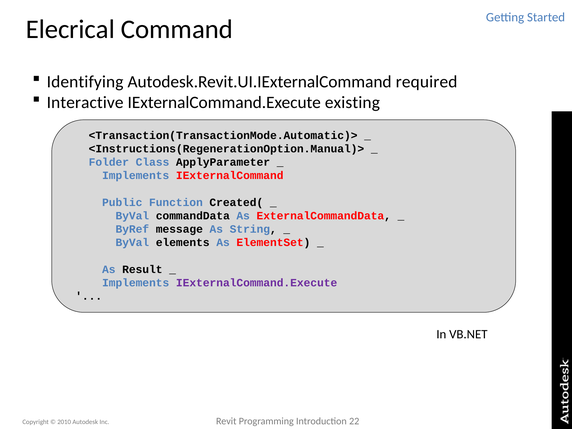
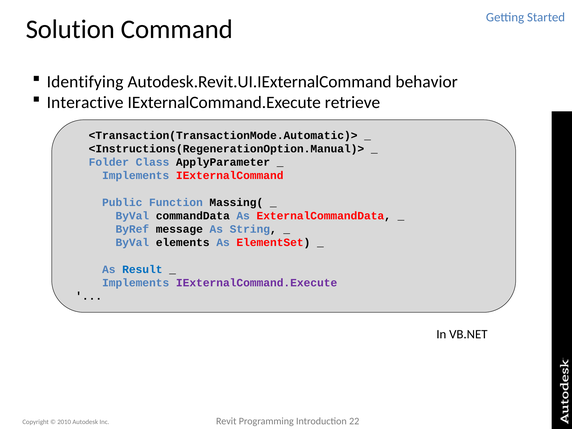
Elecrical: Elecrical -> Solution (70, 29)
required: required -> behavior (427, 82)
existing: existing -> retrieve (352, 103)
Created(: Created( -> Massing( (236, 202)
Result colour: black -> blue (142, 270)
